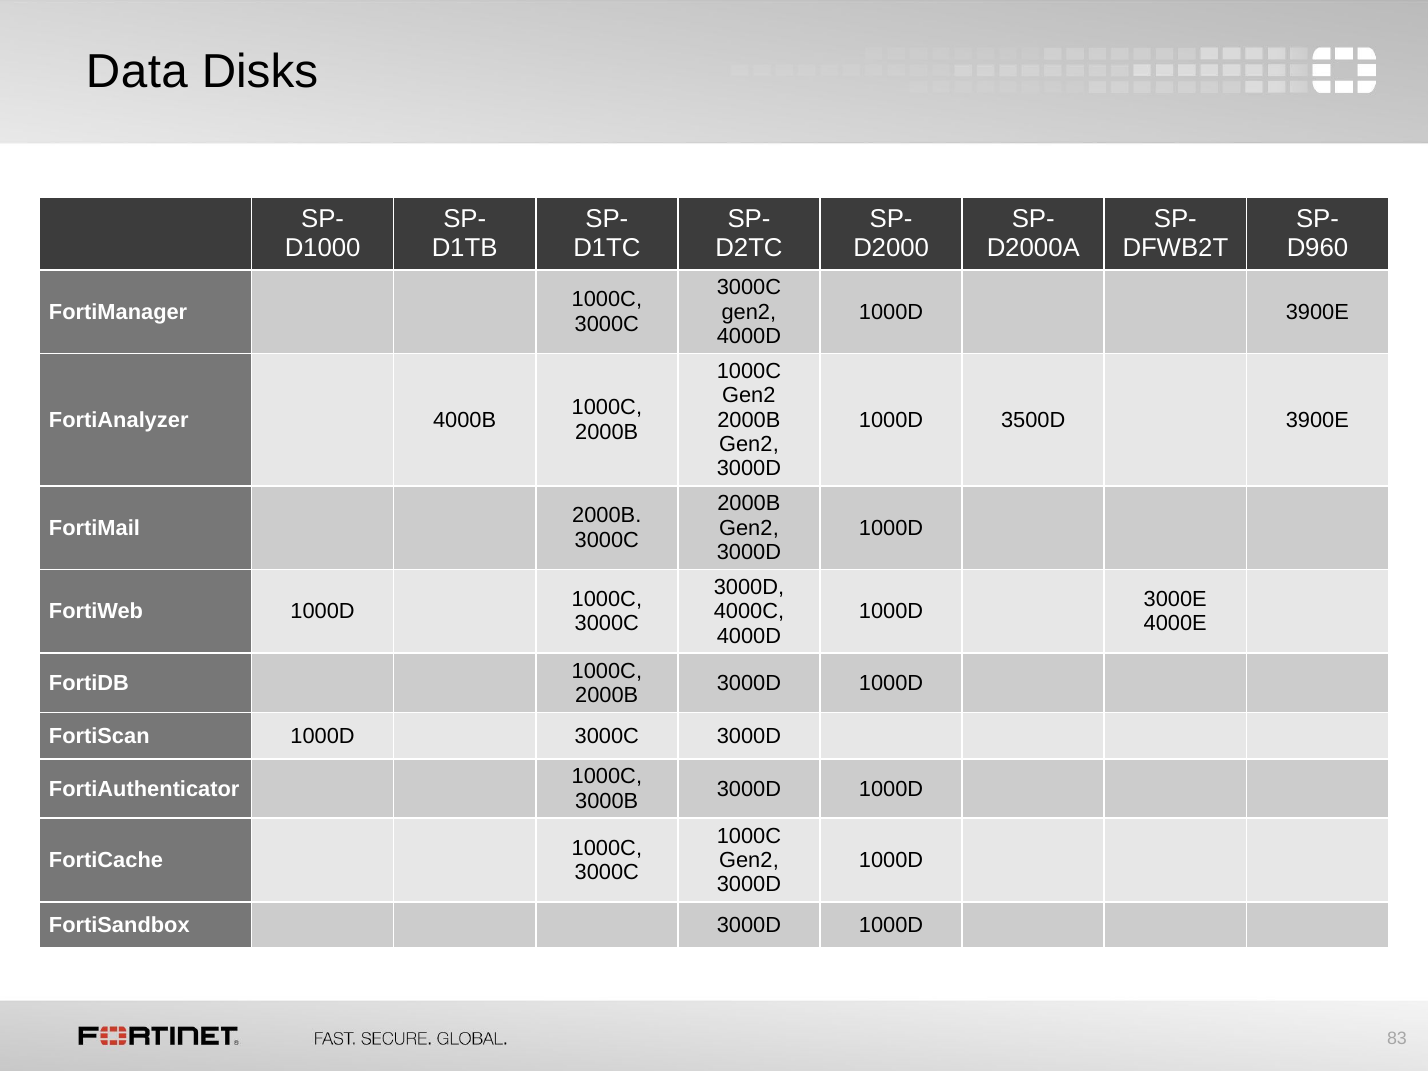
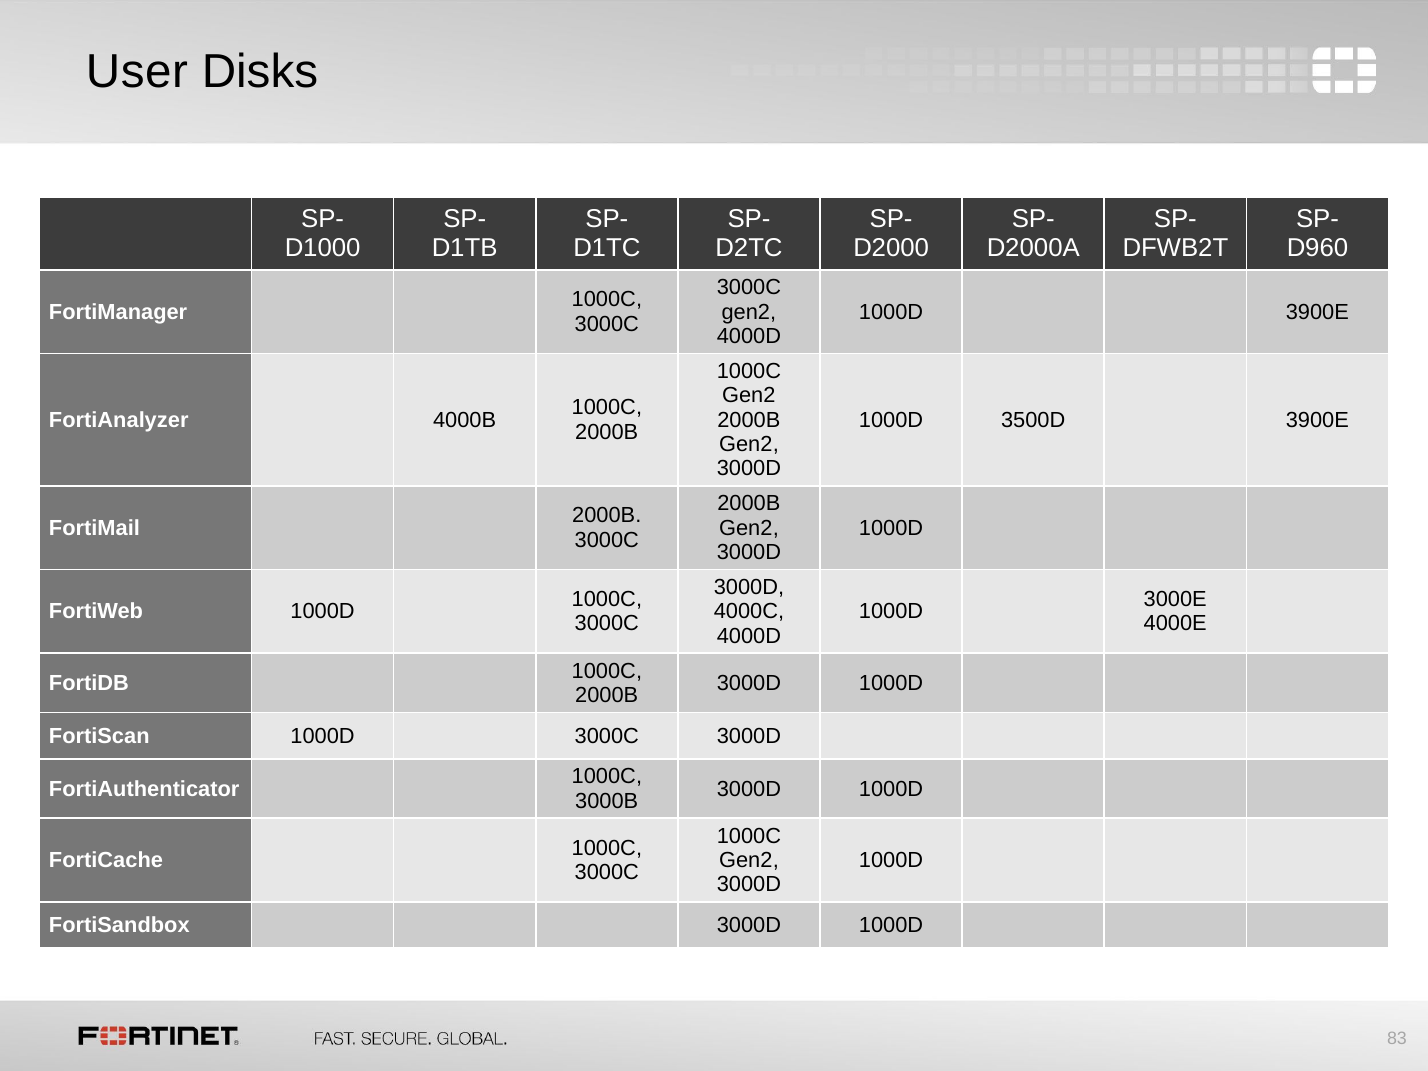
Data: Data -> User (137, 72)
